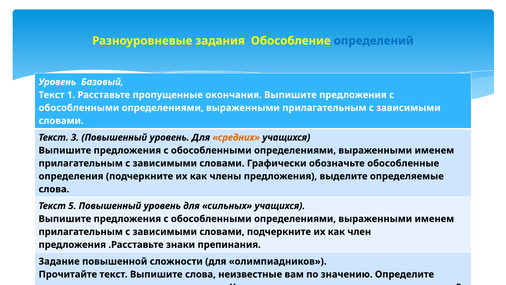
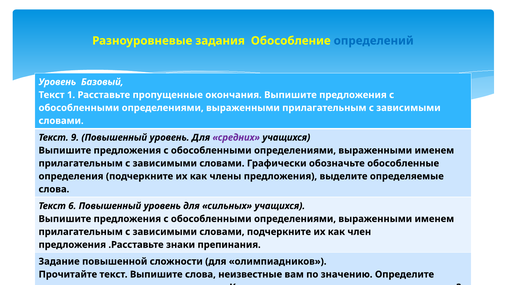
3: 3 -> 9 (75, 137)
средних colour: orange -> purple (236, 137)
5: 5 -> 6 (72, 206)
